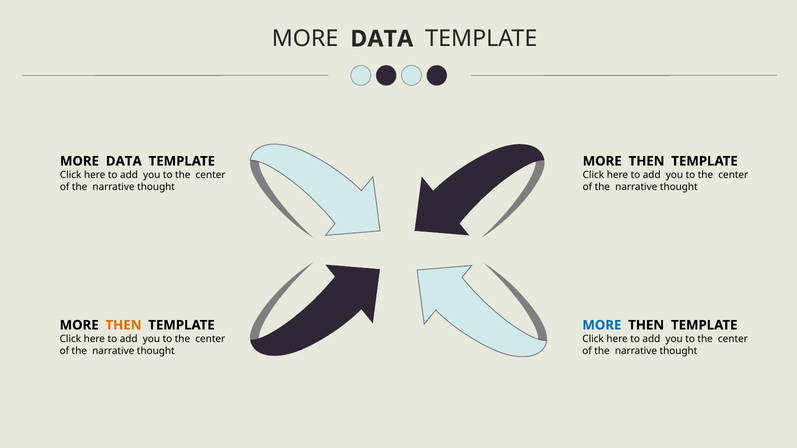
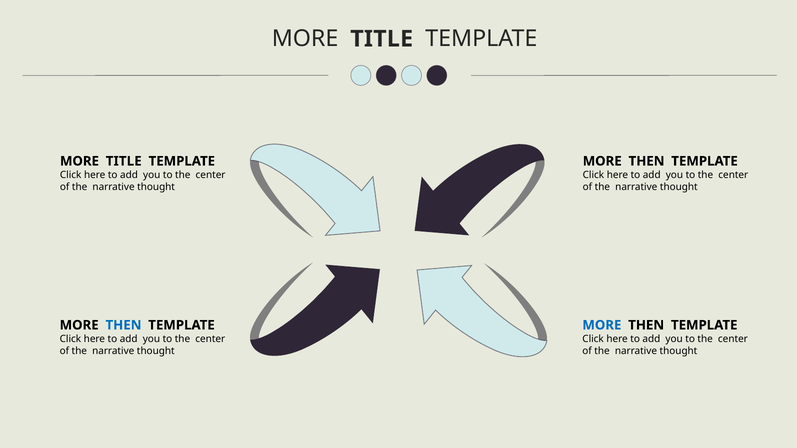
DATA: DATA -> TITLE (382, 39)
DATA: DATA -> TITLE (124, 161)
THEN colour: orange -> blue (124, 325)
